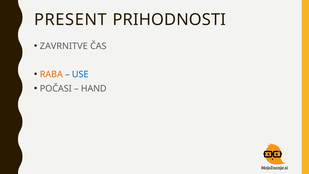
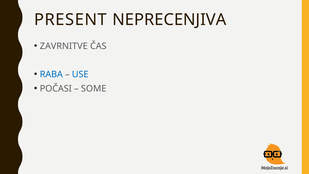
PRIHODNOSTI: PRIHODNOSTI -> NEPRECENJIVA (169, 20)
RABA colour: orange -> blue (51, 74)
HAND: HAND -> SOME (94, 89)
